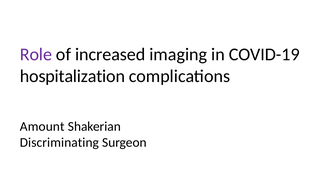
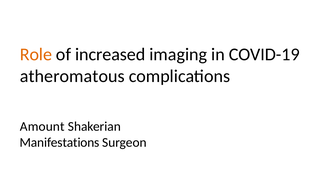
Role colour: purple -> orange (36, 55)
hospitalization: hospitalization -> atheromatous (72, 76)
Discriminating: Discriminating -> Manifestations (60, 143)
